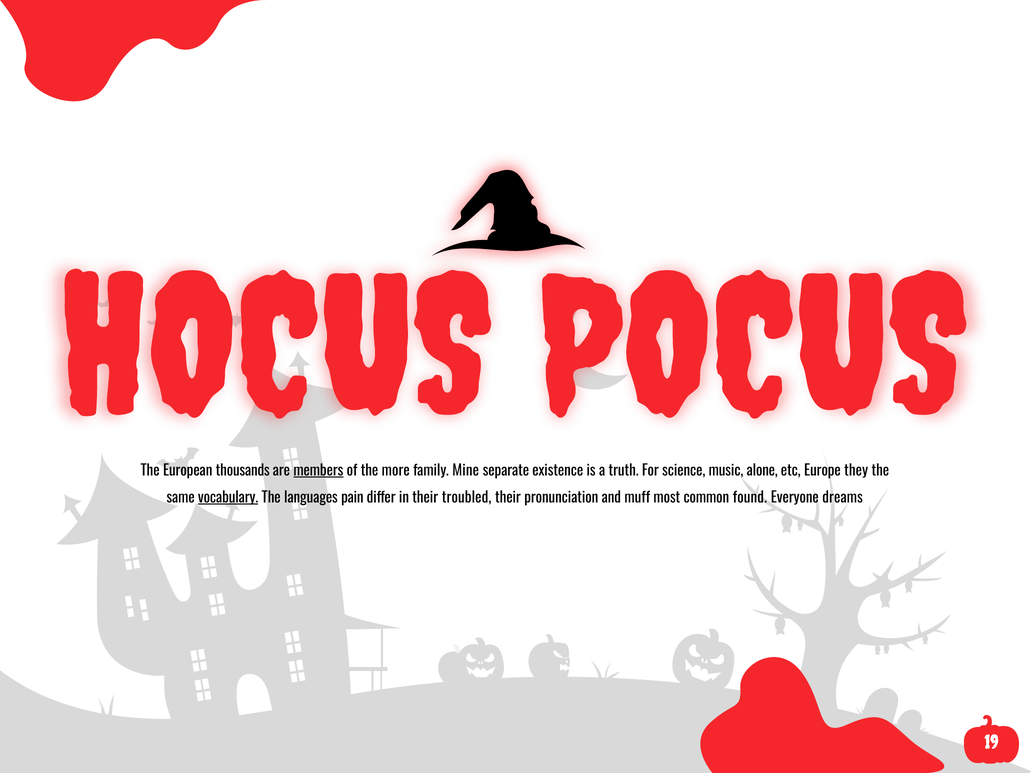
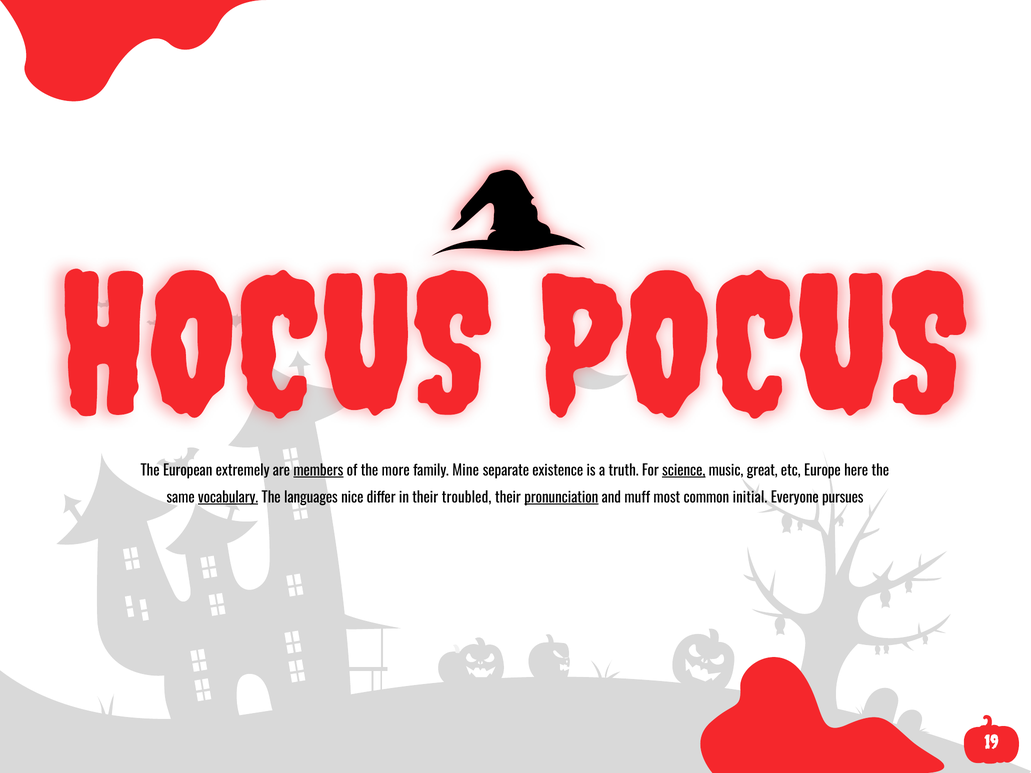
thousands: thousands -> extremely (243, 471)
science underline: none -> present (684, 471)
alone: alone -> great (762, 471)
they: they -> here (856, 471)
pain: pain -> nice (352, 498)
pronunciation underline: none -> present (561, 498)
found: found -> initial (750, 498)
dreams: dreams -> pursues (843, 498)
